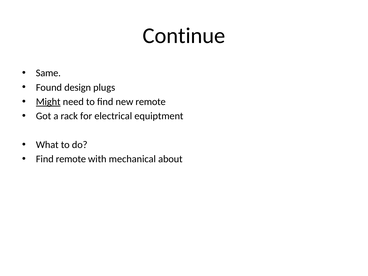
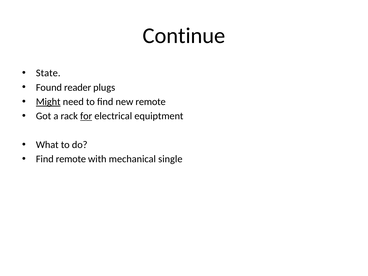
Same: Same -> State (48, 73)
design: design -> reader (78, 87)
for underline: none -> present (86, 116)
about: about -> single (170, 159)
